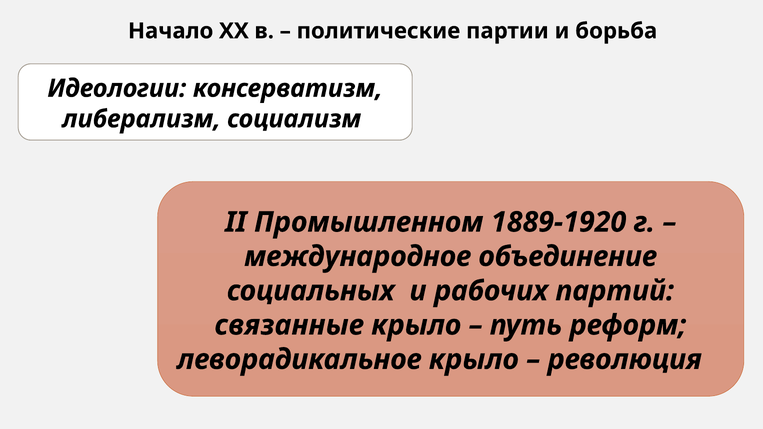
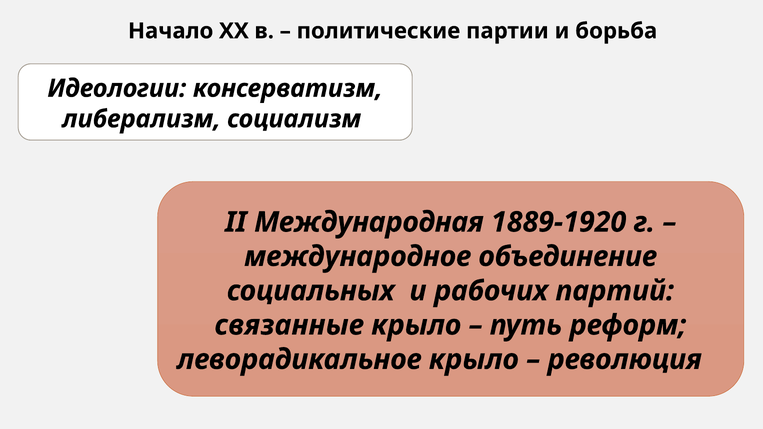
Промышленном: Промышленном -> Международная (369, 222)
